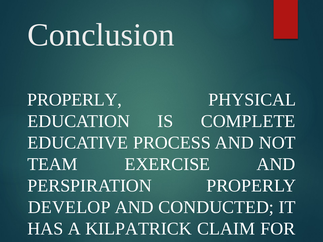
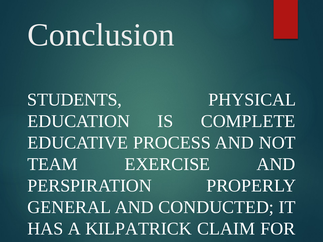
PROPERLY: PROPERLY -> STUDENTS (75, 100)
DEVELOP: DEVELOP -> GENERAL (69, 207)
